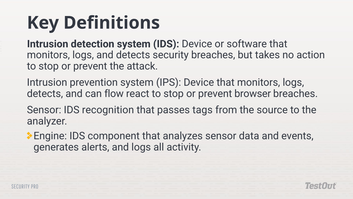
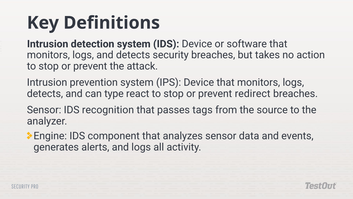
flow: flow -> type (114, 93)
browser: browser -> redirect (253, 93)
